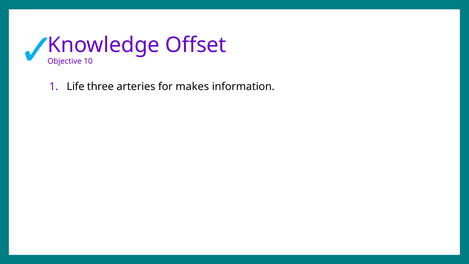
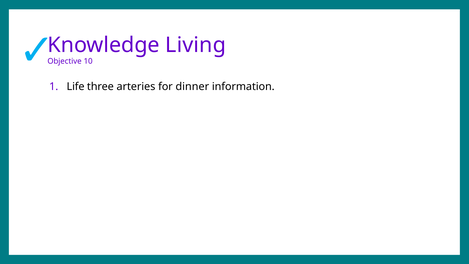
Offset: Offset -> Living (196, 45)
makes: makes -> dinner (192, 87)
